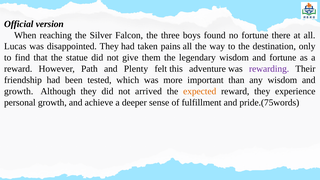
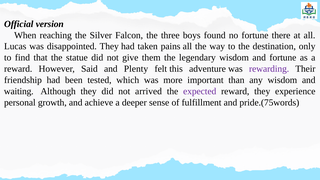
Path: Path -> Said (89, 69)
growth: growth -> waiting (19, 91)
expected colour: orange -> purple (200, 91)
